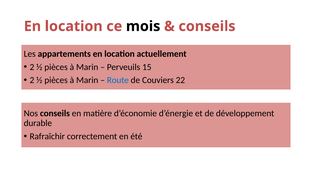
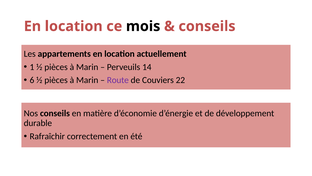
2: 2 -> 1 (32, 67)
15: 15 -> 14 (147, 67)
2: 2 -> 6 (32, 80)
Route colour: blue -> purple (118, 80)
